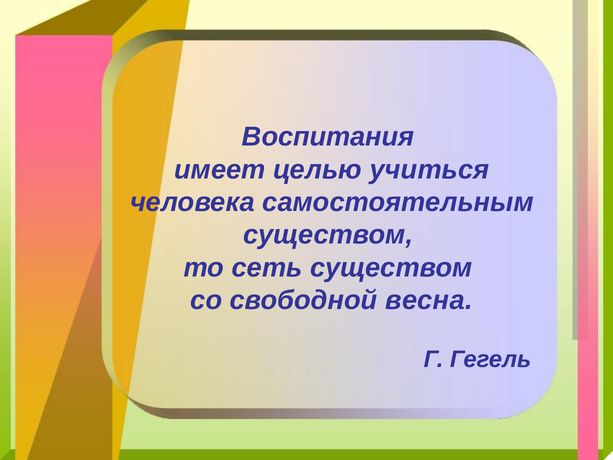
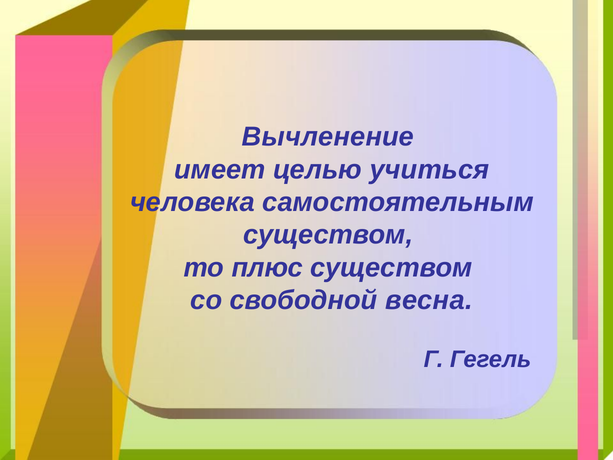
Воспитания: Воспитания -> Вычленение (328, 137)
сеть: сеть -> плюс (267, 268)
